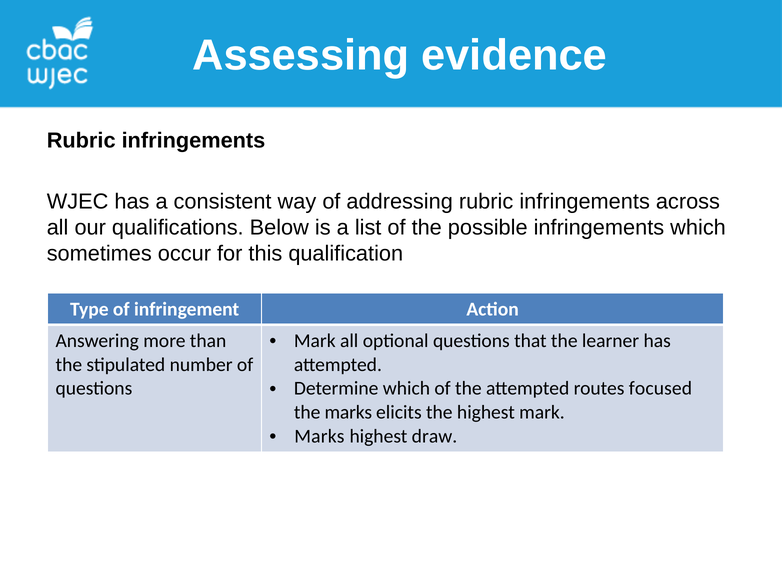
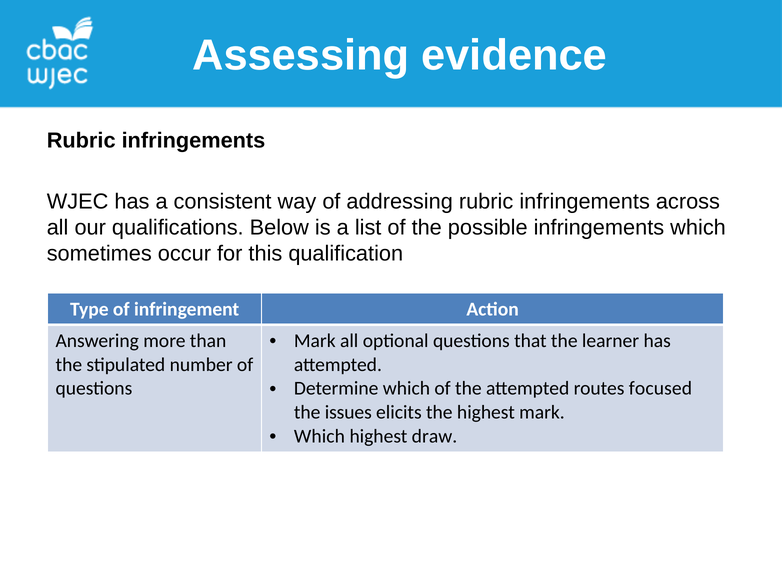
the marks: marks -> issues (348, 413)
Marks: Marks -> Which (319, 437)
